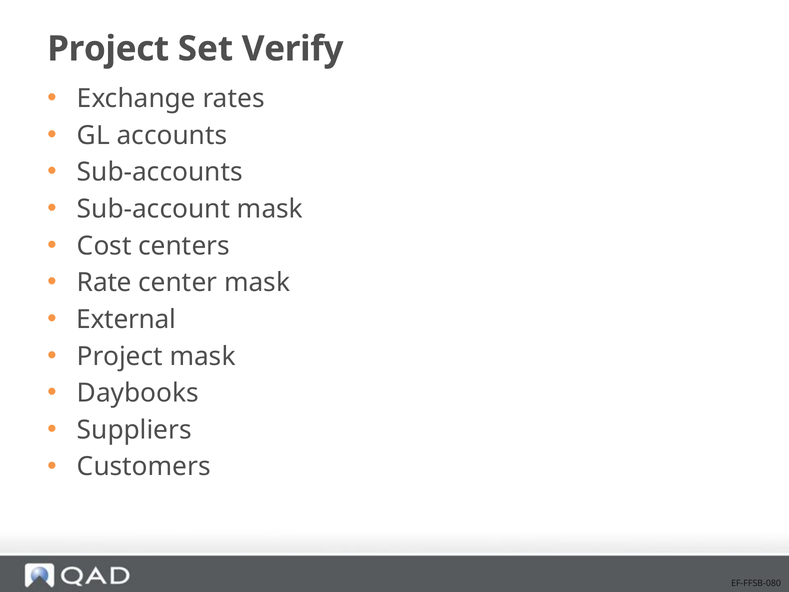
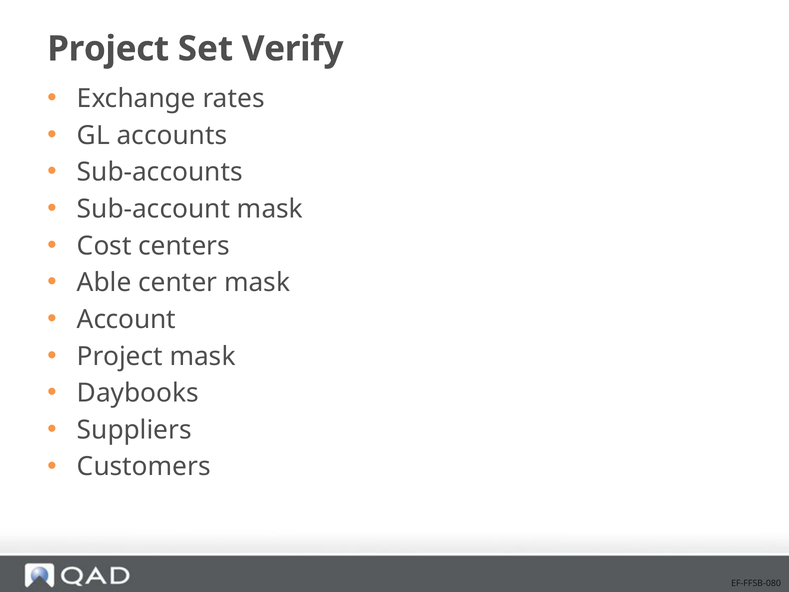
Rate: Rate -> Able (104, 283)
External: External -> Account (126, 319)
